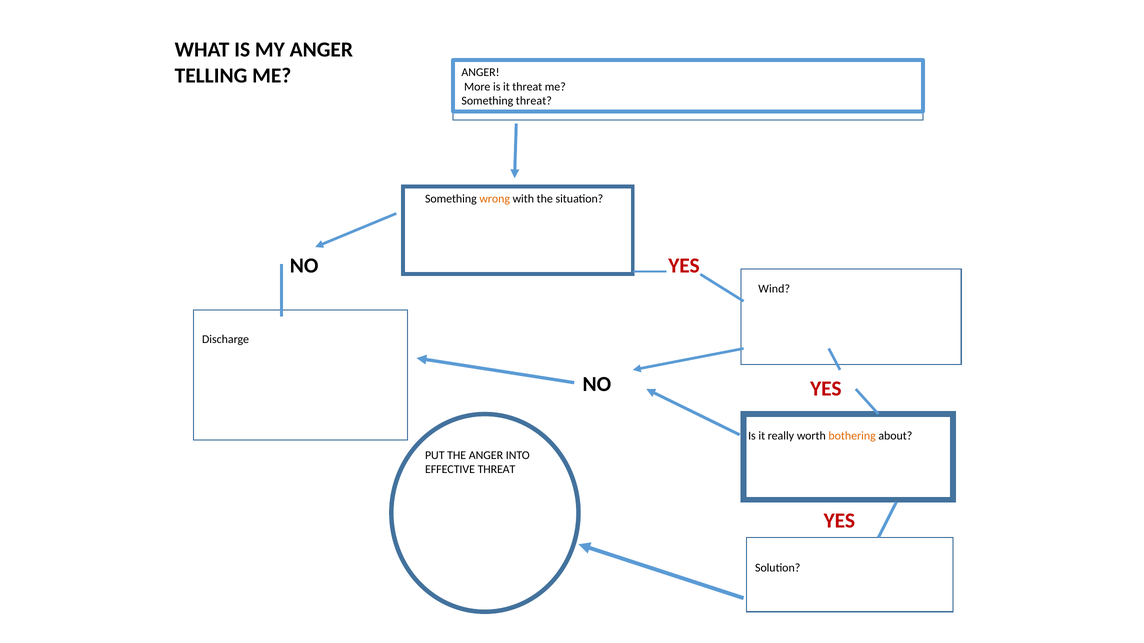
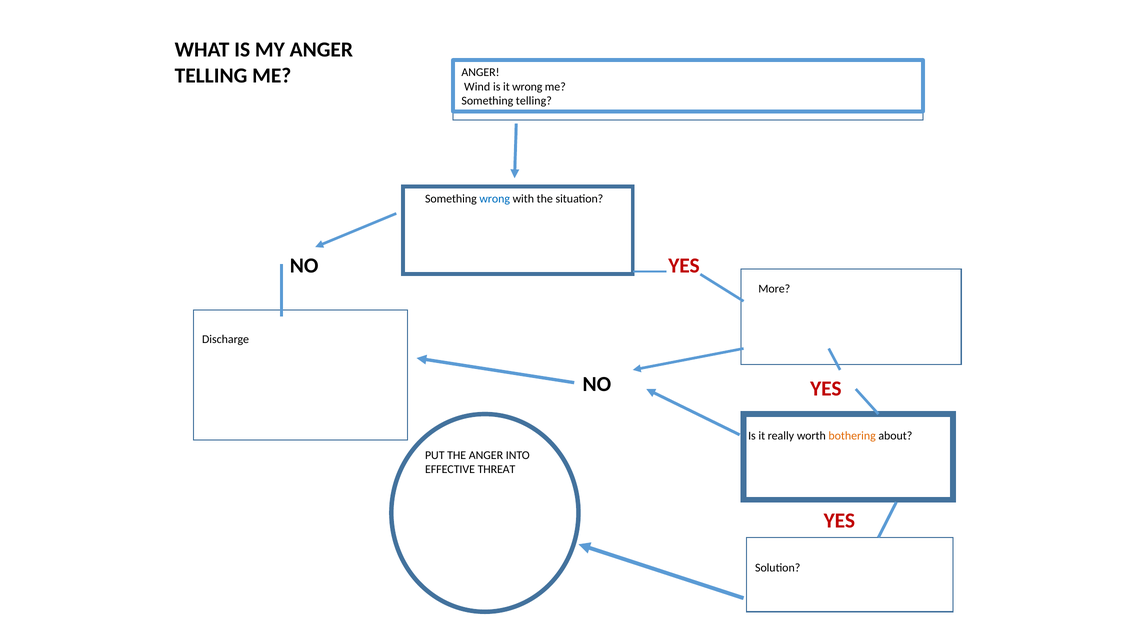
More: More -> Wind (477, 87)
it threat: threat -> wrong (527, 87)
Something threat: threat -> telling (534, 101)
wrong colour: orange -> blue (495, 199)
Wind: Wind -> More (774, 289)
